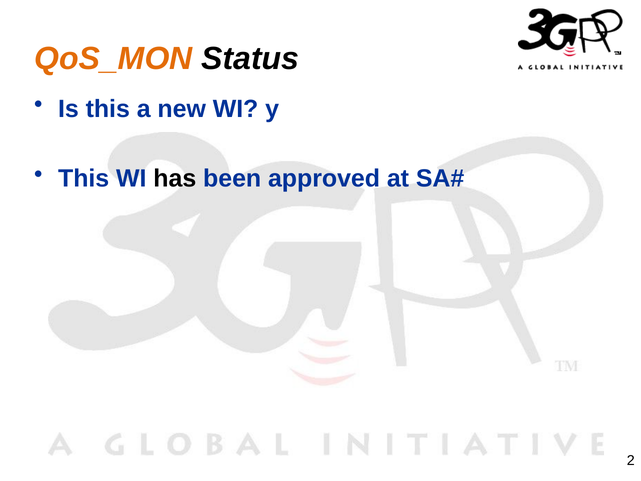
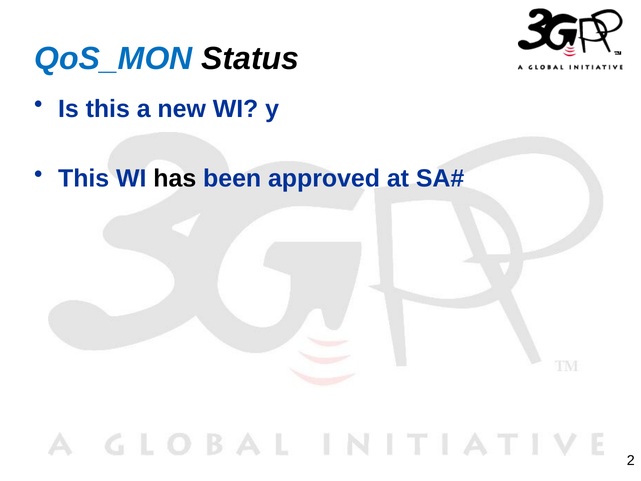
QoS_MON colour: orange -> blue (113, 59)
